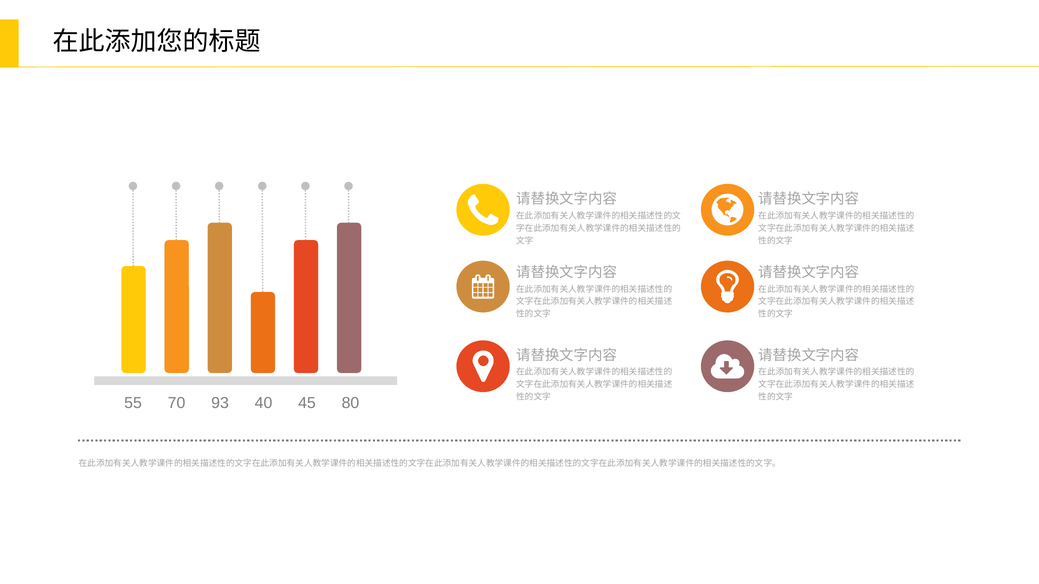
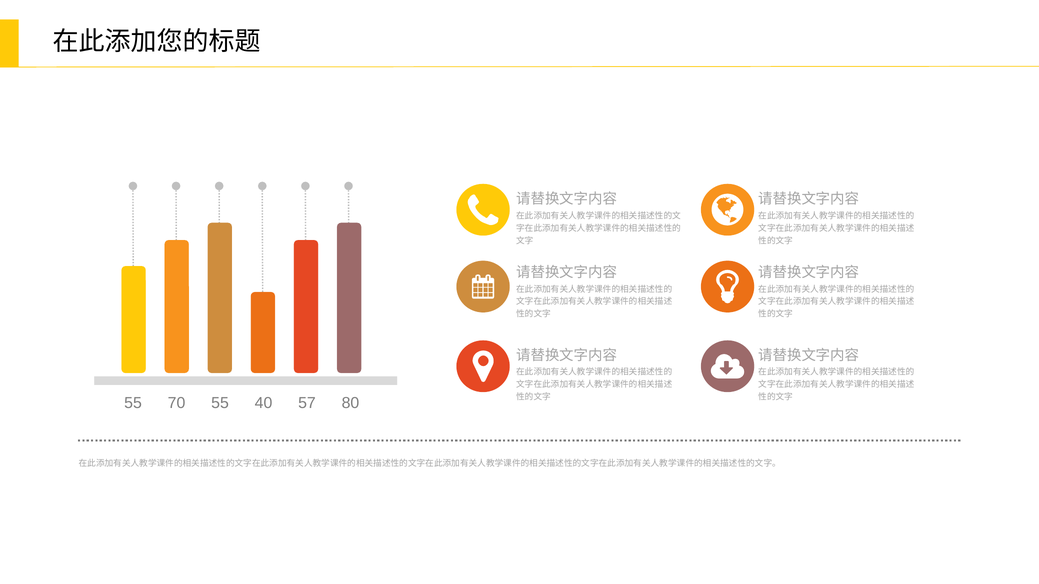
70 93: 93 -> 55 (220, 403)
45: 45 -> 57 (307, 403)
